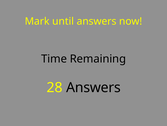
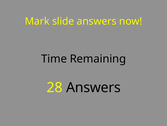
until: until -> slide (63, 21)
